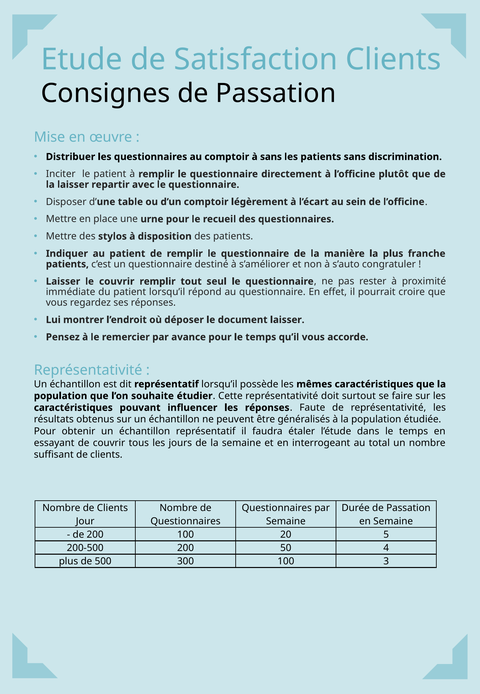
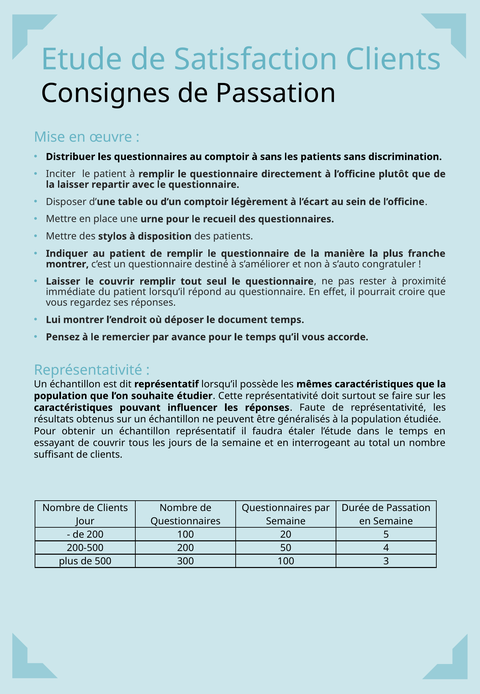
patients: patients -> montrer (67, 264)
document laisser: laisser -> temps (287, 319)
